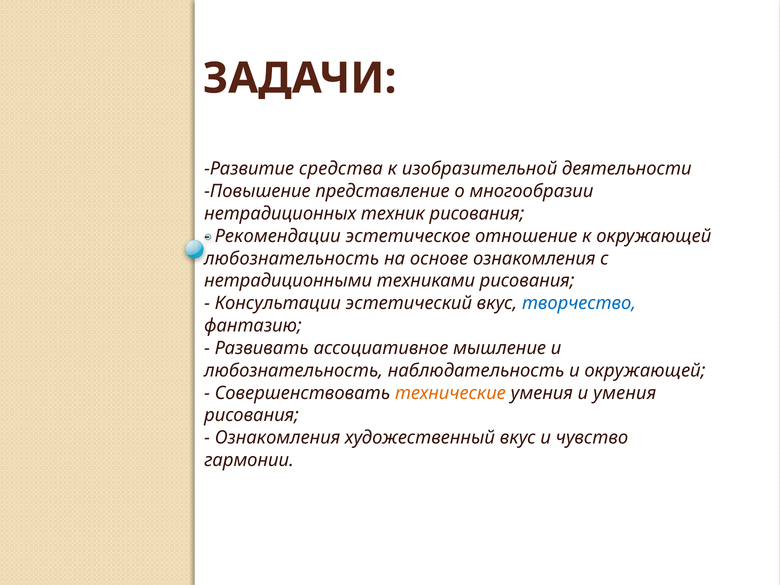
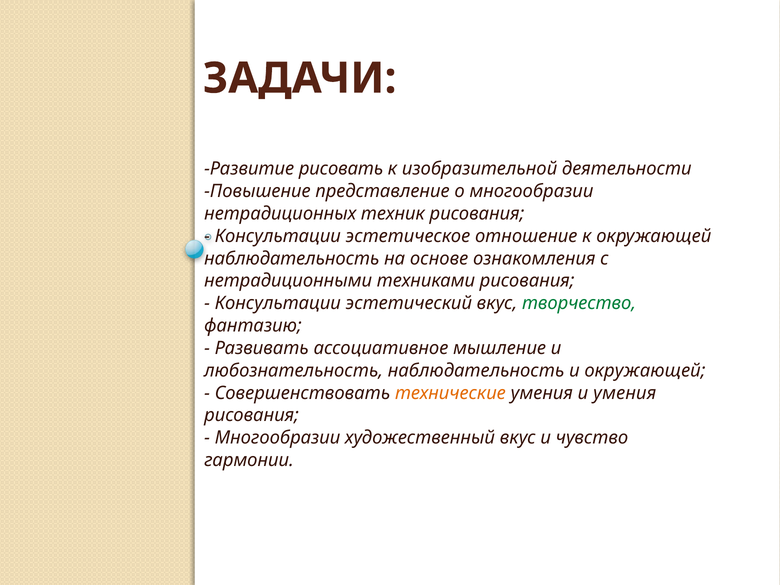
средства: средства -> рисовать (341, 169)
Рекомендации: Рекомендации -> Консультации (278, 236)
любознательность: любознательность -> наблюдательность (292, 258)
творчество colour: blue -> green (579, 303)
Ознакомления: Ознакомления -> Многообразии (278, 438)
